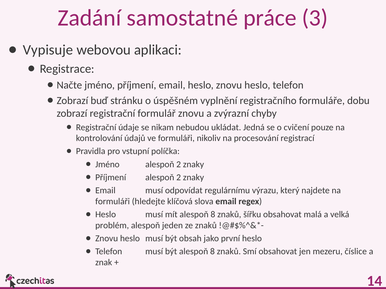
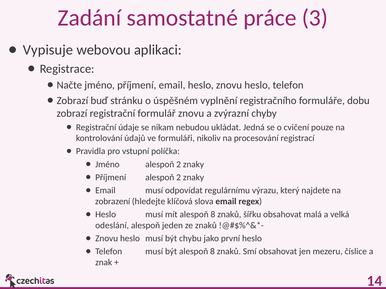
formuláři: formuláři -> zobrazení (113, 202)
problém: problém -> odeslání (112, 226)
obsah: obsah -> chybu (190, 239)
